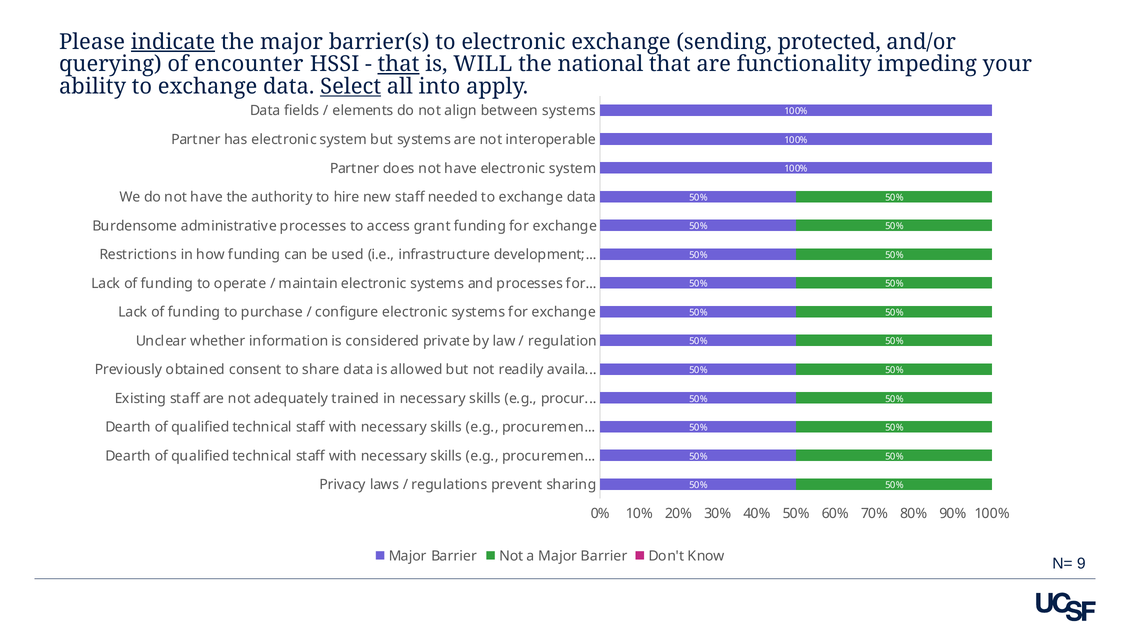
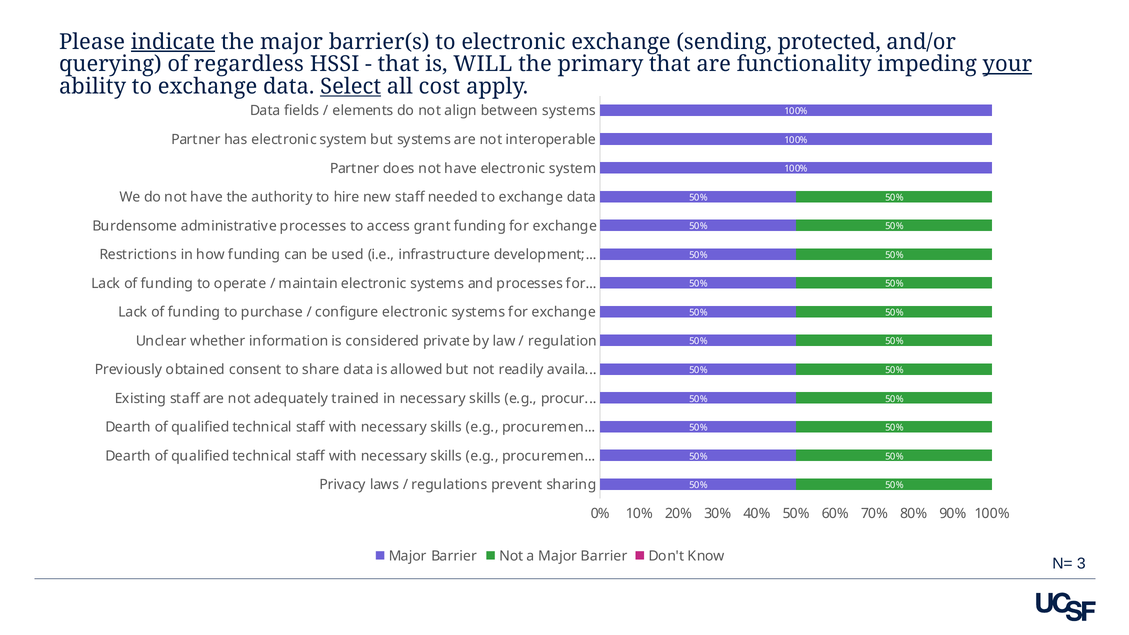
encounter: encounter -> regardless (249, 64)
that underline: present -> none (399, 64)
national: national -> primary (600, 64)
your underline: none -> present (1007, 64)
into: into -> cost (439, 87)
9: 9 -> 3 (1081, 564)
